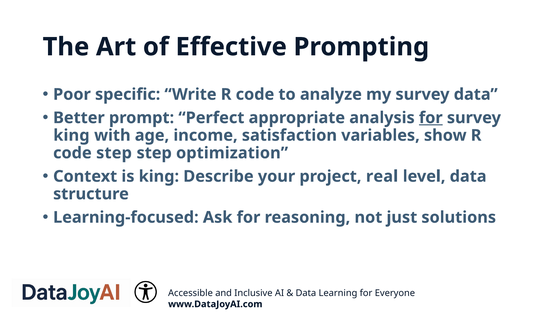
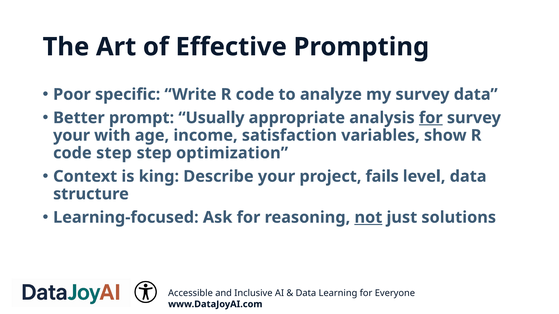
Perfect: Perfect -> Usually (211, 118)
king: king -> your (72, 136)
real: real -> fails (382, 177)
not underline: none -> present (368, 218)
